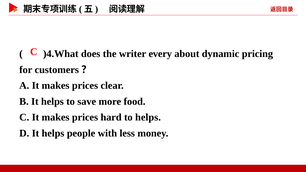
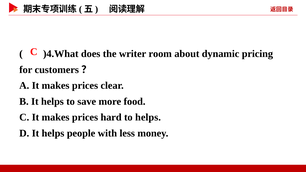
every: every -> room (160, 54)
